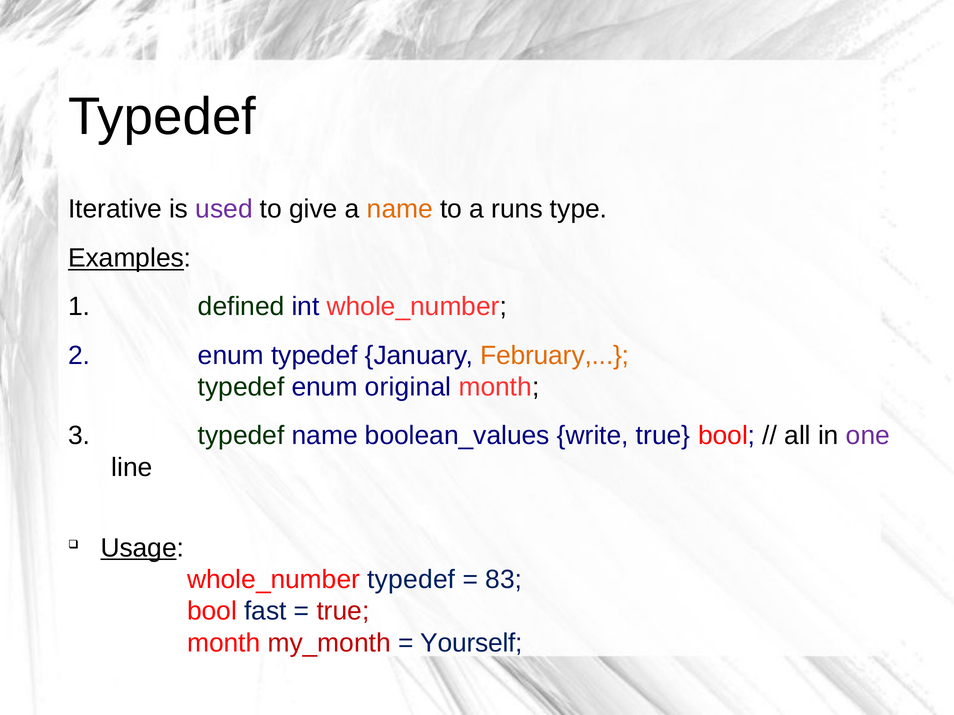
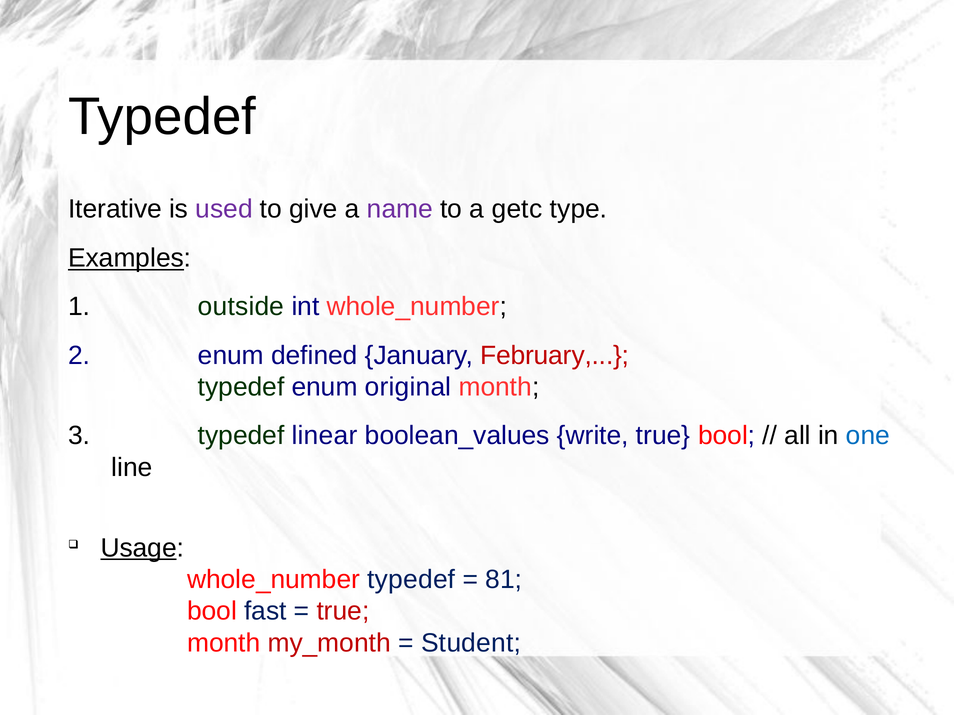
name colour: orange -> purple (400, 209)
runs: runs -> getc (517, 209)
defined: defined -> outside (241, 307)
enum typedef: typedef -> defined (314, 356)
February colour: orange -> red (555, 356)
typedef name: name -> linear (325, 436)
one colour: purple -> blue (868, 436)
83: 83 -> 81 (504, 580)
Yourself: Yourself -> Student (471, 643)
